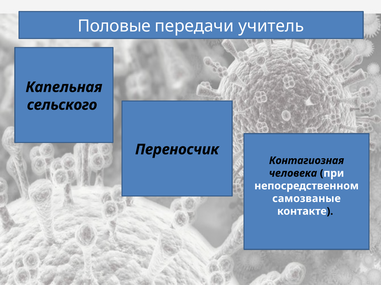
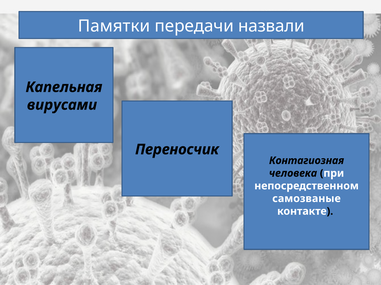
Половые: Половые -> Памятки (114, 26)
учитель: учитель -> назвали (271, 26)
сельского: сельского -> вирусами (62, 105)
